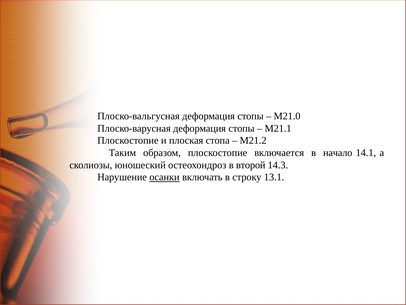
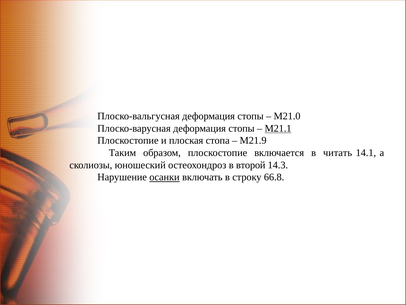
М21.1 underline: none -> present (278, 128)
М21.2: М21.2 -> М21.9 (253, 140)
начало: начало -> читать (338, 153)
13.1: 13.1 -> 66.8 (274, 177)
